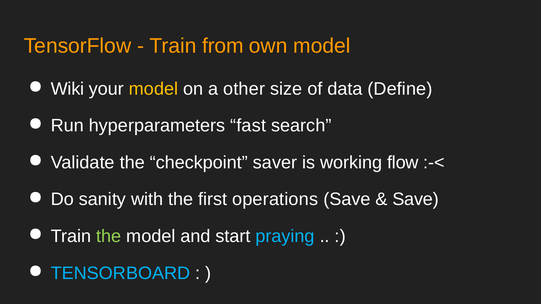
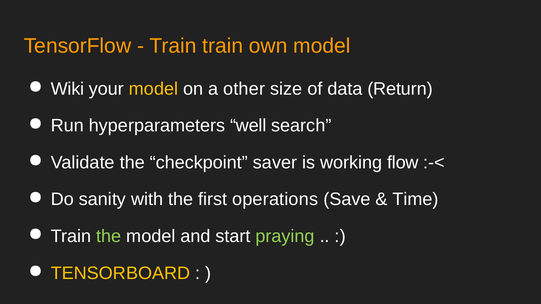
Train from: from -> train (223, 46)
Define: Define -> Return (400, 89)
fast: fast -> well (248, 126)
Save: Save -> Time (416, 200)
praying colour: light blue -> light green (285, 236)
TENSORBOARD colour: light blue -> yellow (121, 273)
